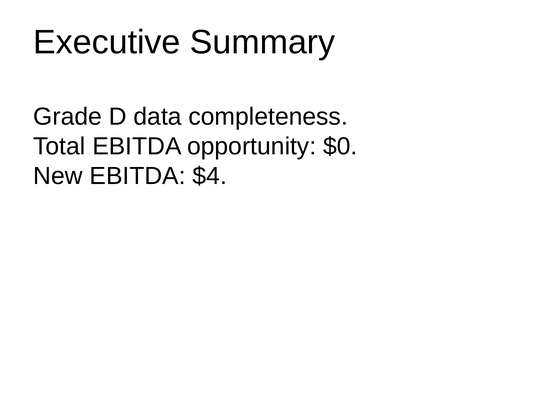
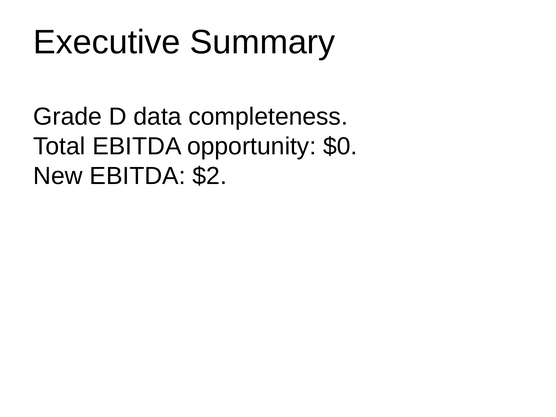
$4: $4 -> $2 (210, 176)
